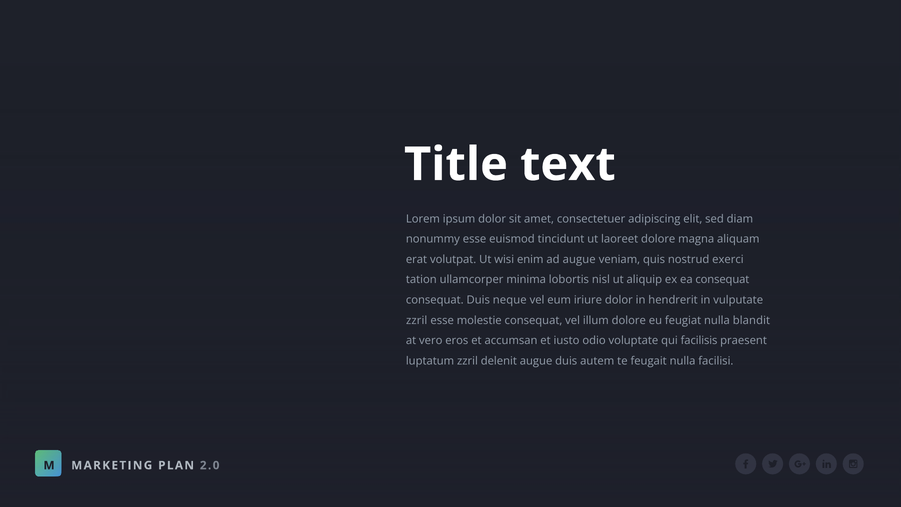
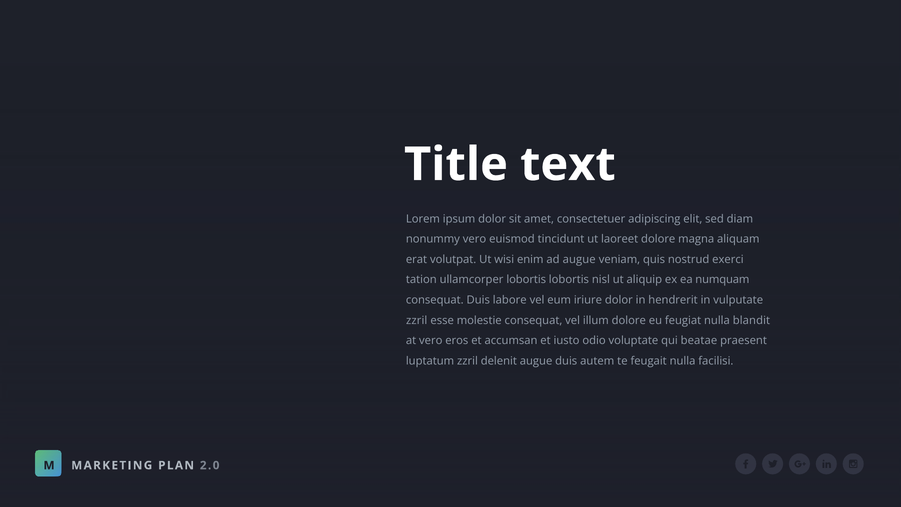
nonummy esse: esse -> vero (475, 239)
ullamcorper minima: minima -> lobortis (526, 280)
ea consequat: consequat -> numquam (722, 280)
neque: neque -> labore (510, 300)
facilisis: facilisis -> beatae (699, 340)
